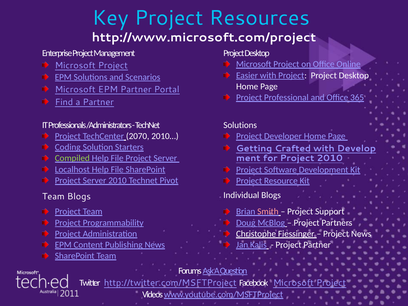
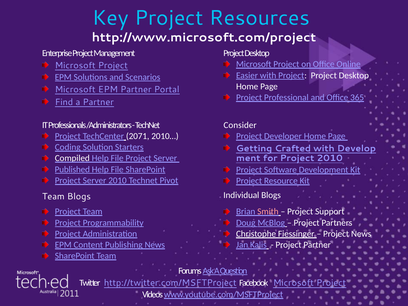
Solutions: Solutions -> Consider (240, 125)
2070: 2070 -> 2071 (138, 136)
Compiled colour: light green -> white (72, 158)
Localhost: Localhost -> Published (72, 169)
